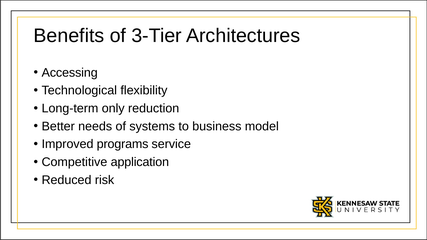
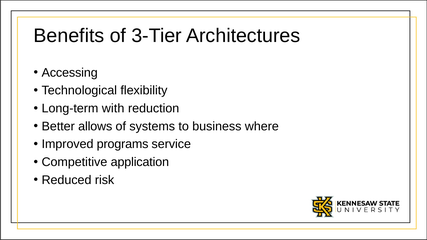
only: only -> with (113, 109)
needs: needs -> allows (95, 126)
model: model -> where (262, 126)
